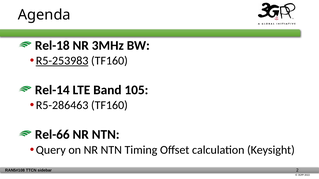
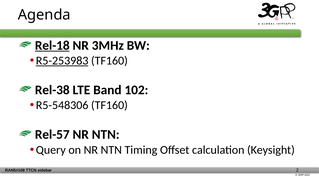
Rel-18 underline: none -> present (52, 46)
Rel-14: Rel-14 -> Rel-38 (52, 90)
105: 105 -> 102 (136, 90)
R5-286463: R5-286463 -> R5-548306 (62, 105)
Rel-66: Rel-66 -> Rel-57 (52, 135)
